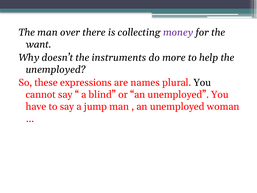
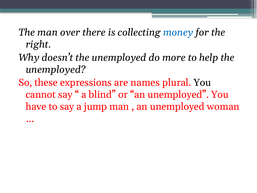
money colour: purple -> blue (178, 32)
want: want -> right (38, 44)
doesn’t the instruments: instruments -> unemployed (119, 57)
